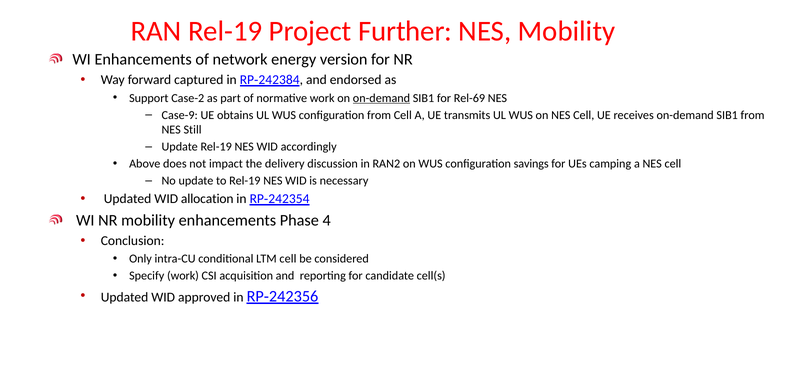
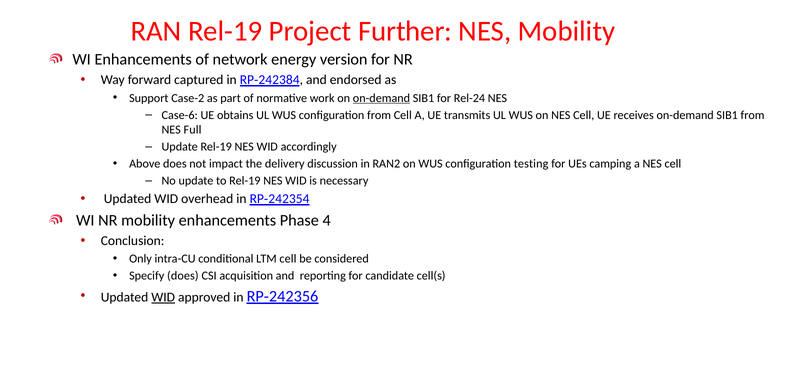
Rel-69: Rel-69 -> Rel-24 (469, 98)
Case-9: Case-9 -> Case-6 (180, 115)
Still: Still -> Full (193, 130)
savings: savings -> testing (531, 164)
allocation: allocation -> overhead (207, 199)
Specify work: work -> does (183, 276)
WID underline: none -> present (163, 297)
